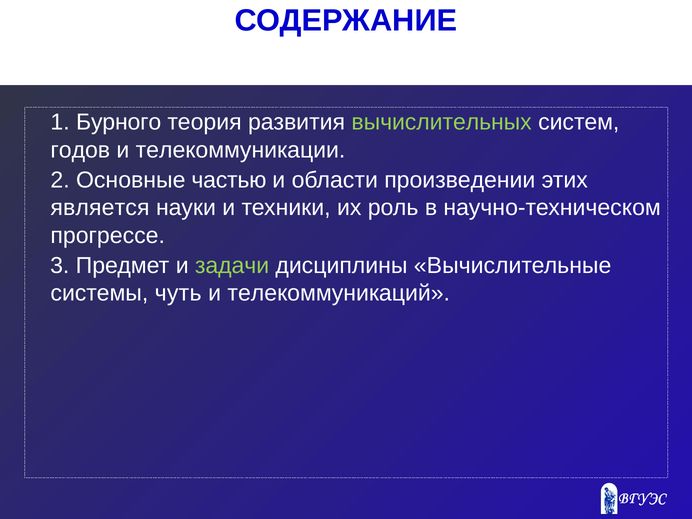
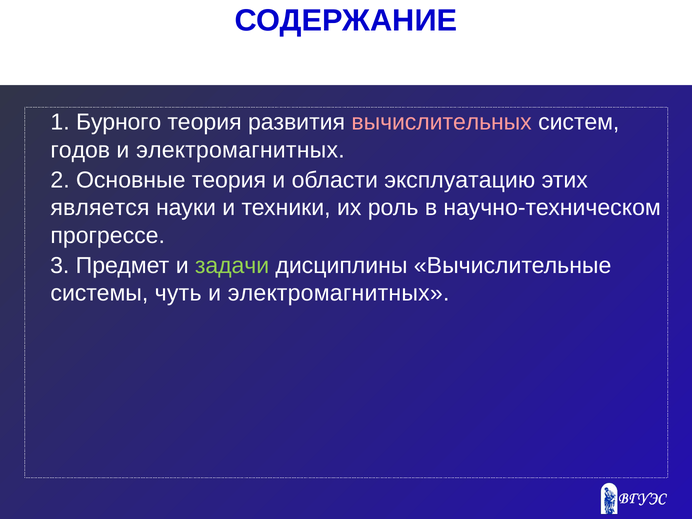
вычислительных colour: light green -> pink (442, 122)
телекоммуникации: телекоммуникации -> электромагнитных (240, 150)
Основные частью: частью -> теория (229, 180)
произведении: произведении -> эксплуатацию (460, 180)
телекоммуникаций: телекоммуникаций -> электромагнитных (339, 293)
